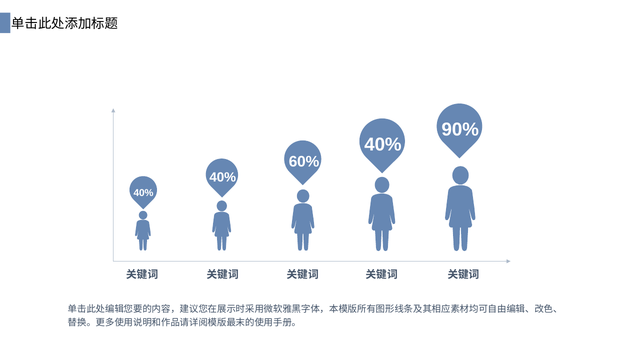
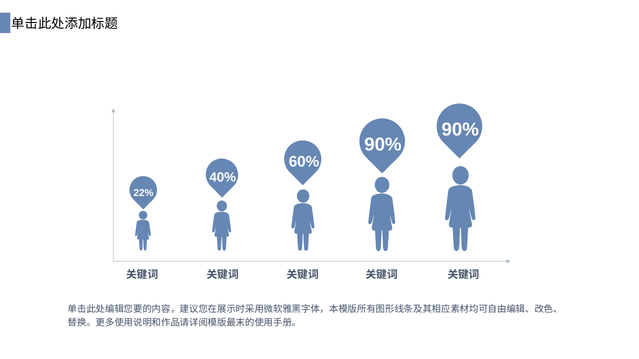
40%: 40% -> 90% (383, 145)
40%: 40% -> 22% (143, 193)
